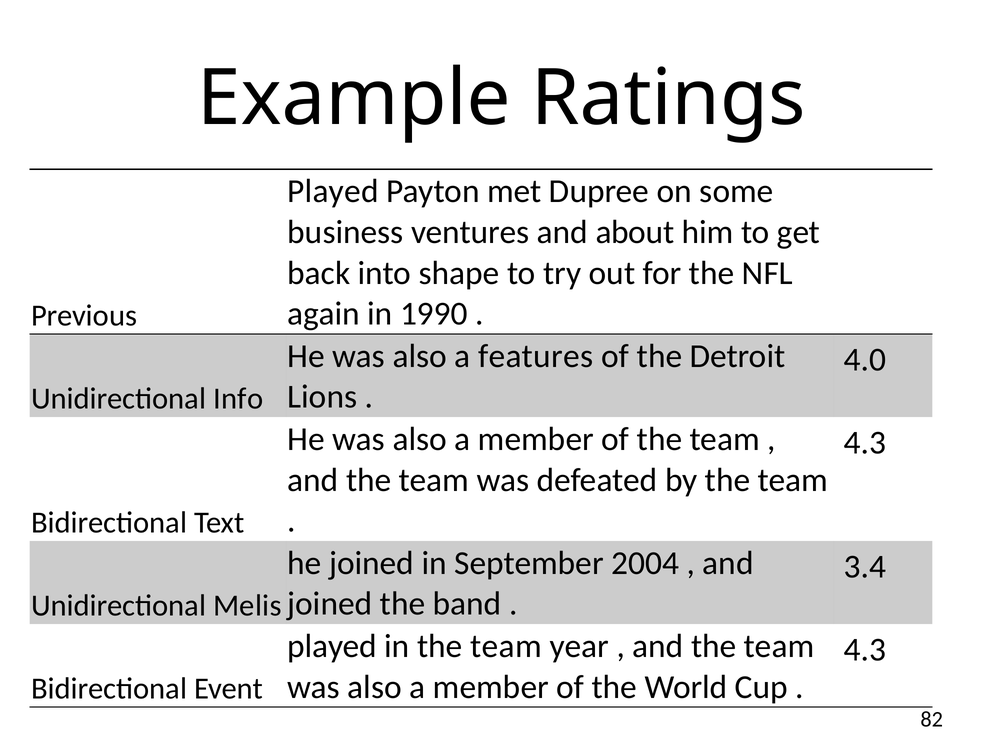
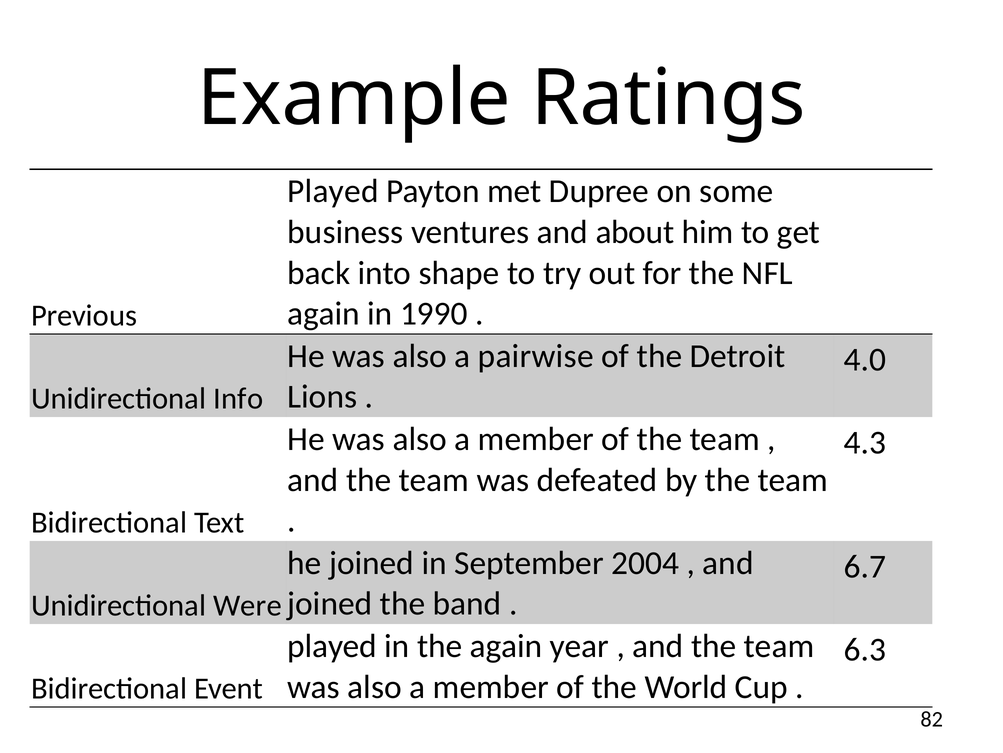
features: features -> pairwise (536, 356)
3.4: 3.4 -> 6.7 (865, 566)
Melis: Melis -> Were (247, 605)
in the team: team -> again (506, 646)
4.3: 4.3 -> 6.3 (865, 649)
